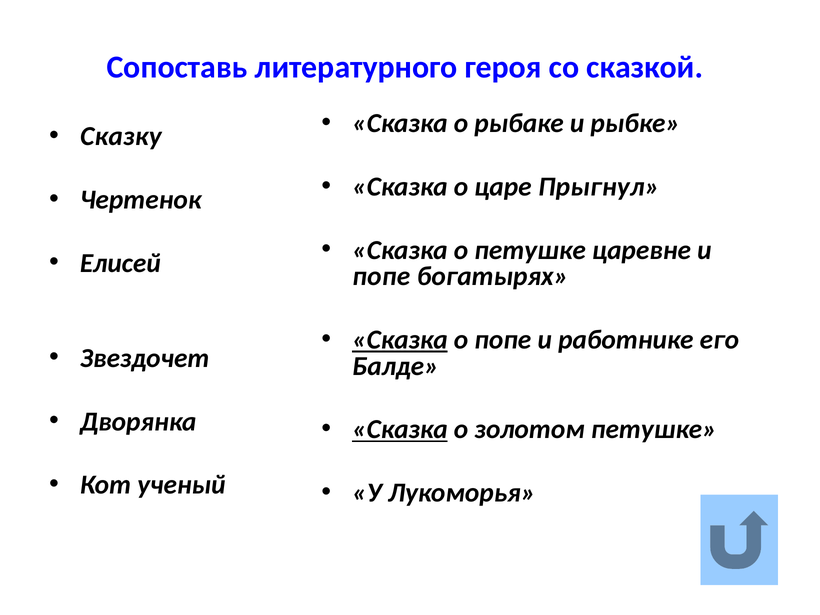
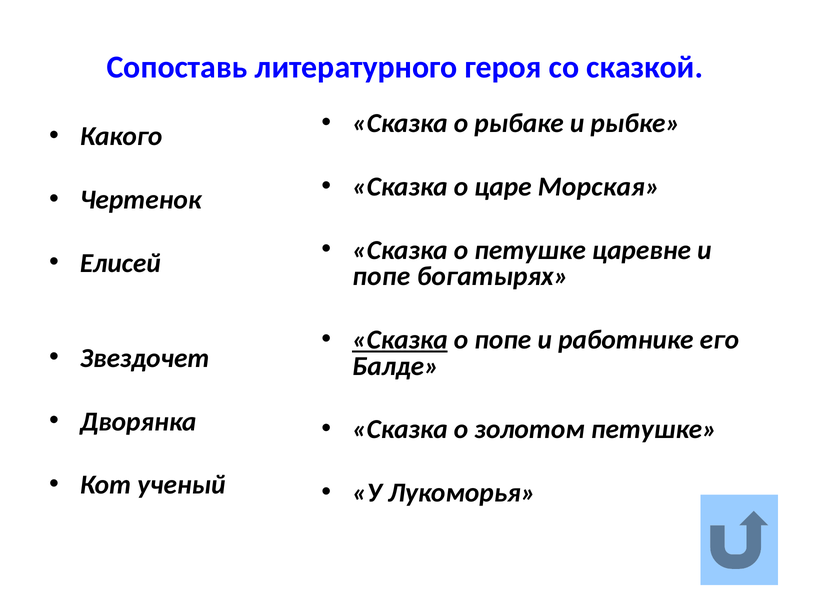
Сказку: Сказку -> Какого (121, 136)
Прыгнул: Прыгнул -> Морская (599, 187)
Сказка underline: present -> none (400, 429)
